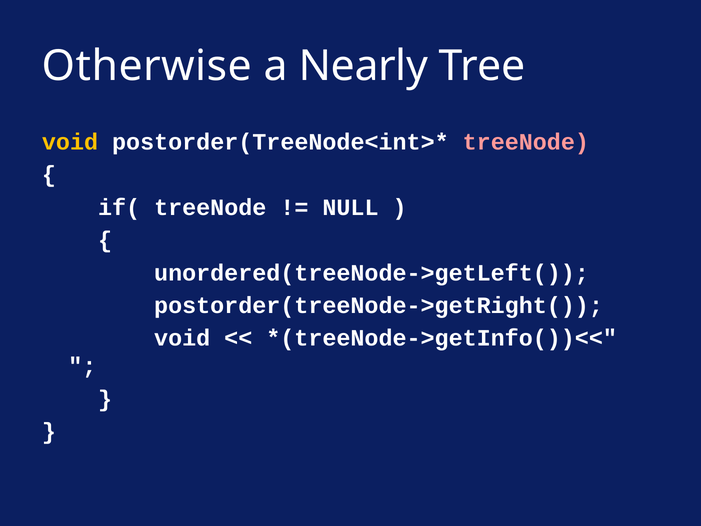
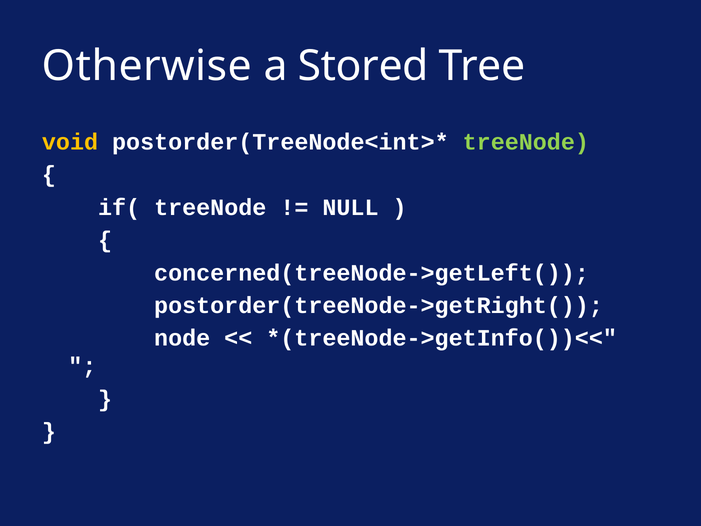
Nearly: Nearly -> Stored (363, 66)
treeNode colour: pink -> light green (526, 142)
unordered(treeNode->getLeft(: unordered(treeNode->getLeft( -> concerned(treeNode->getLeft( (372, 273)
void: void -> node (182, 338)
